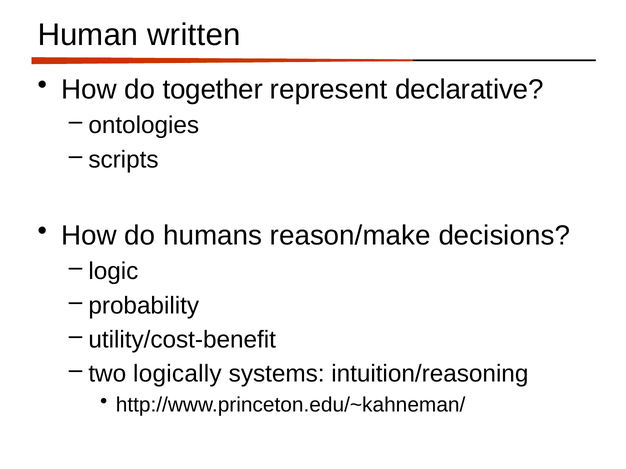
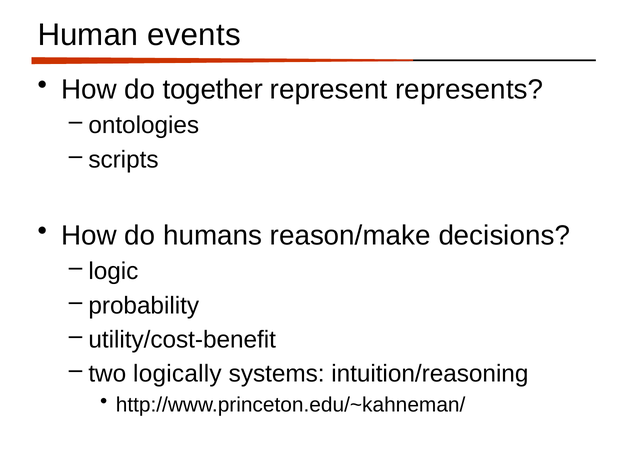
written: written -> events (194, 35)
declarative: declarative -> represents (469, 90)
